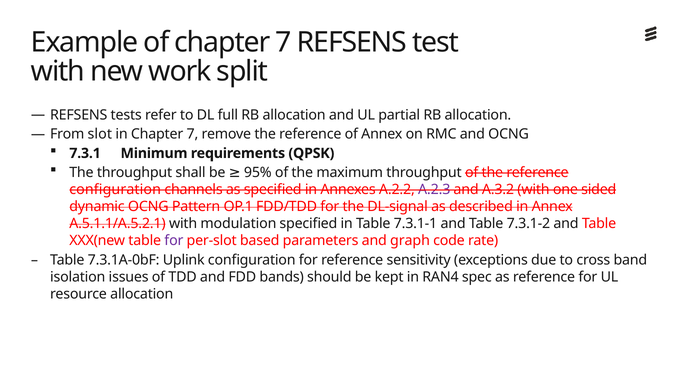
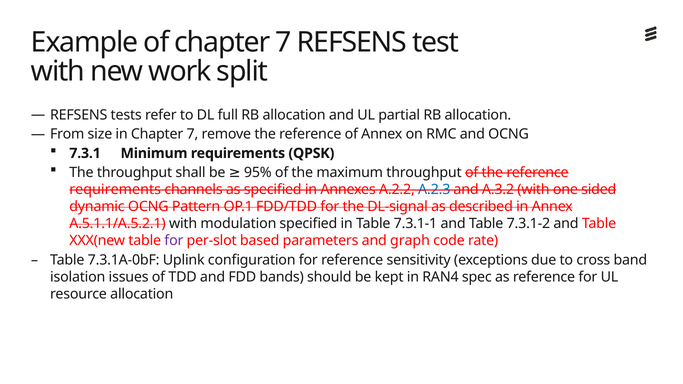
slot: slot -> size (100, 134)
configuration: configuration -> requirements (115, 190)
A.2.3 colour: purple -> blue (434, 190)
